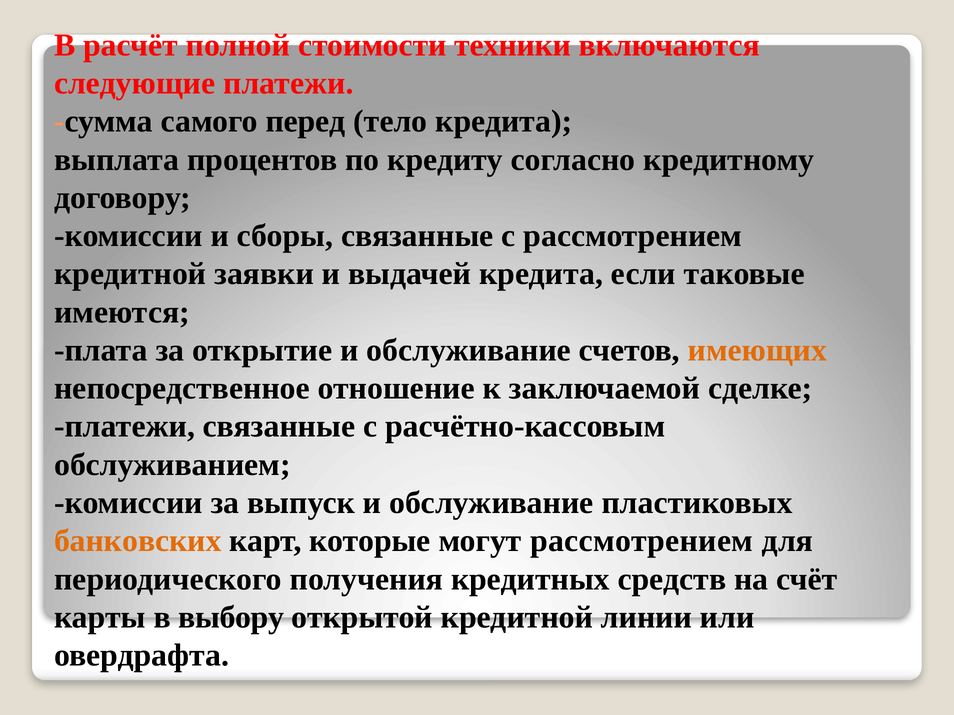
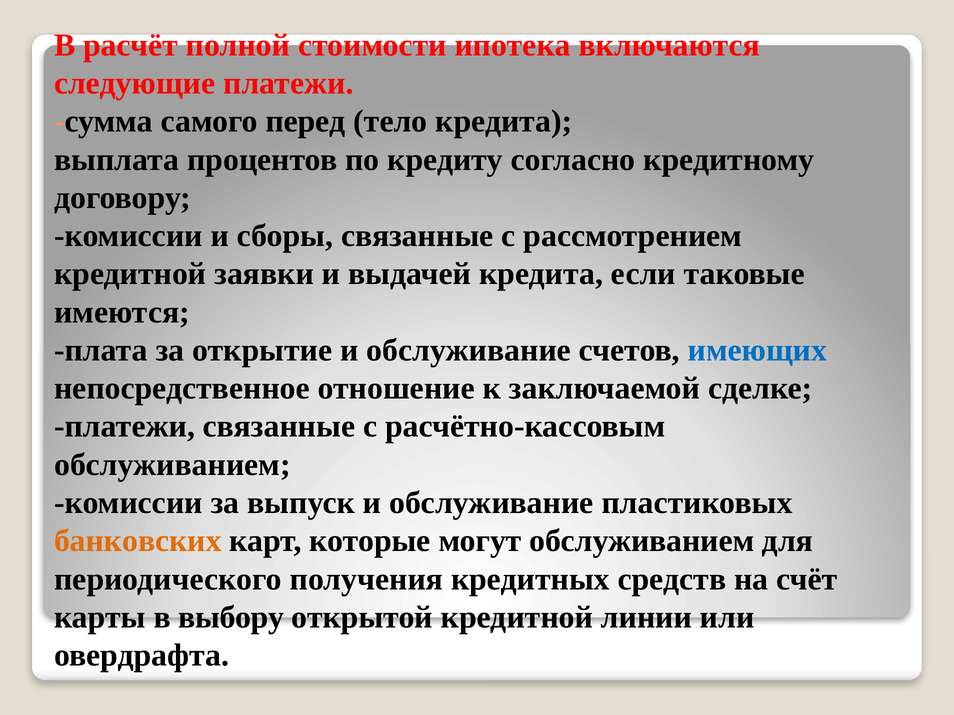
техники: техники -> ипотека (513, 45)
имеющих colour: orange -> blue (758, 350)
могут рассмотрением: рассмотрением -> обслуживанием (642, 541)
